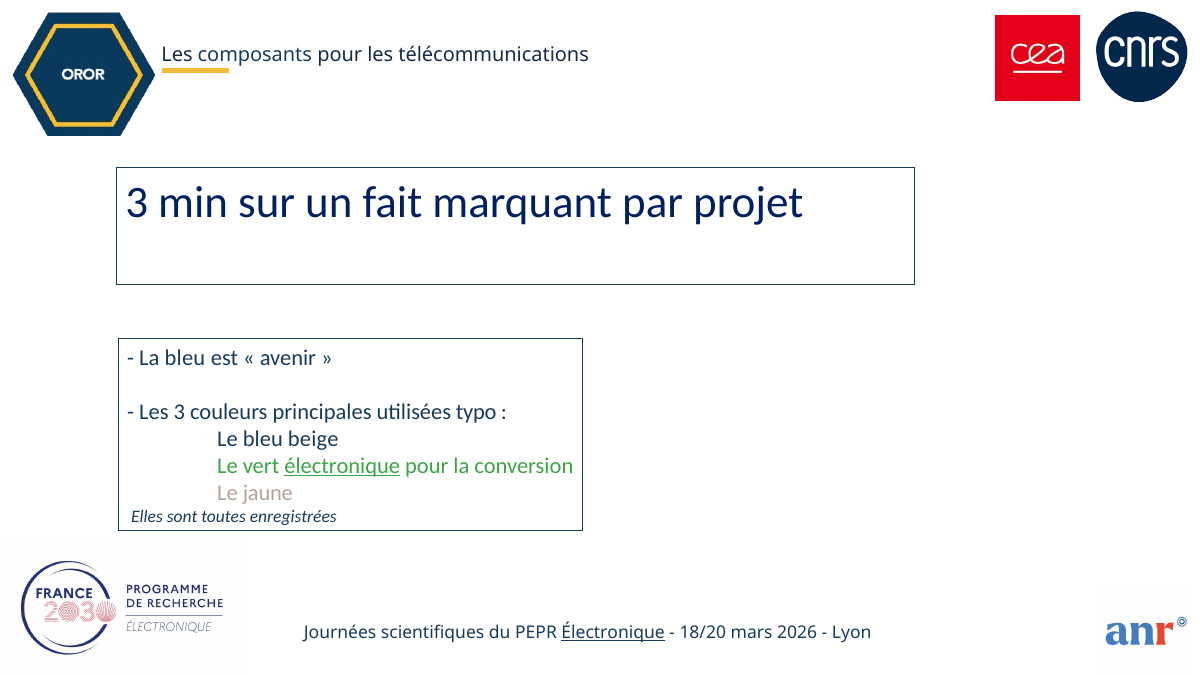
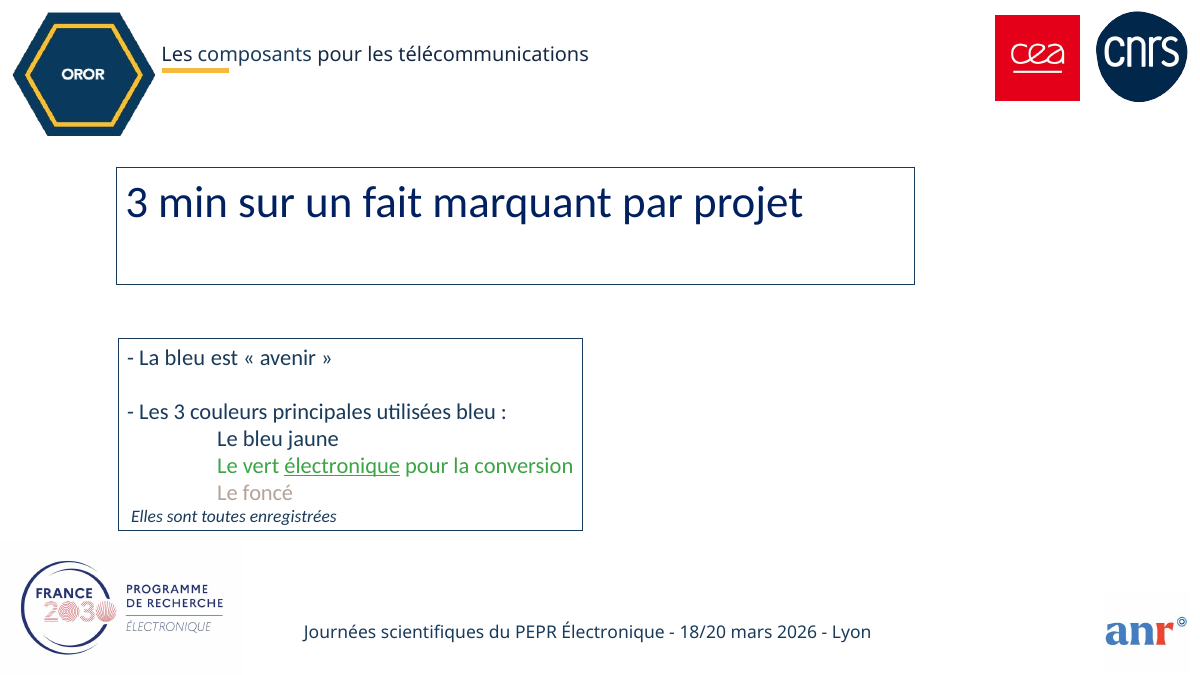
utilisées typo: typo -> bleu (476, 412)
beige: beige -> jaune (313, 439)
jaune: jaune -> foncé (268, 493)
Électronique underline: present -> none (613, 633)
